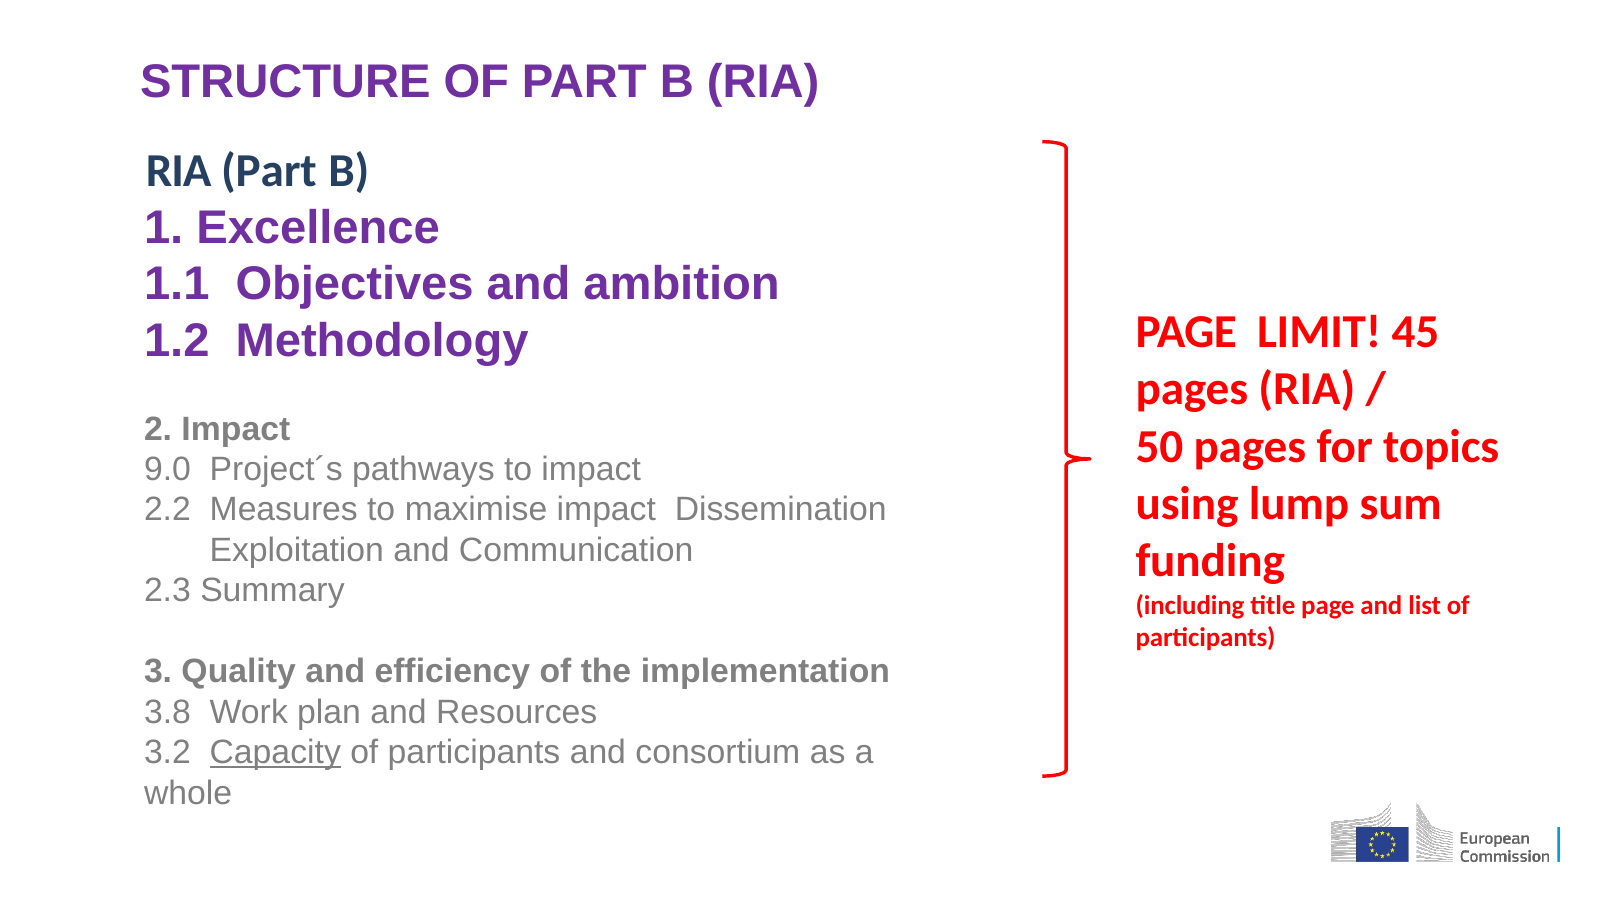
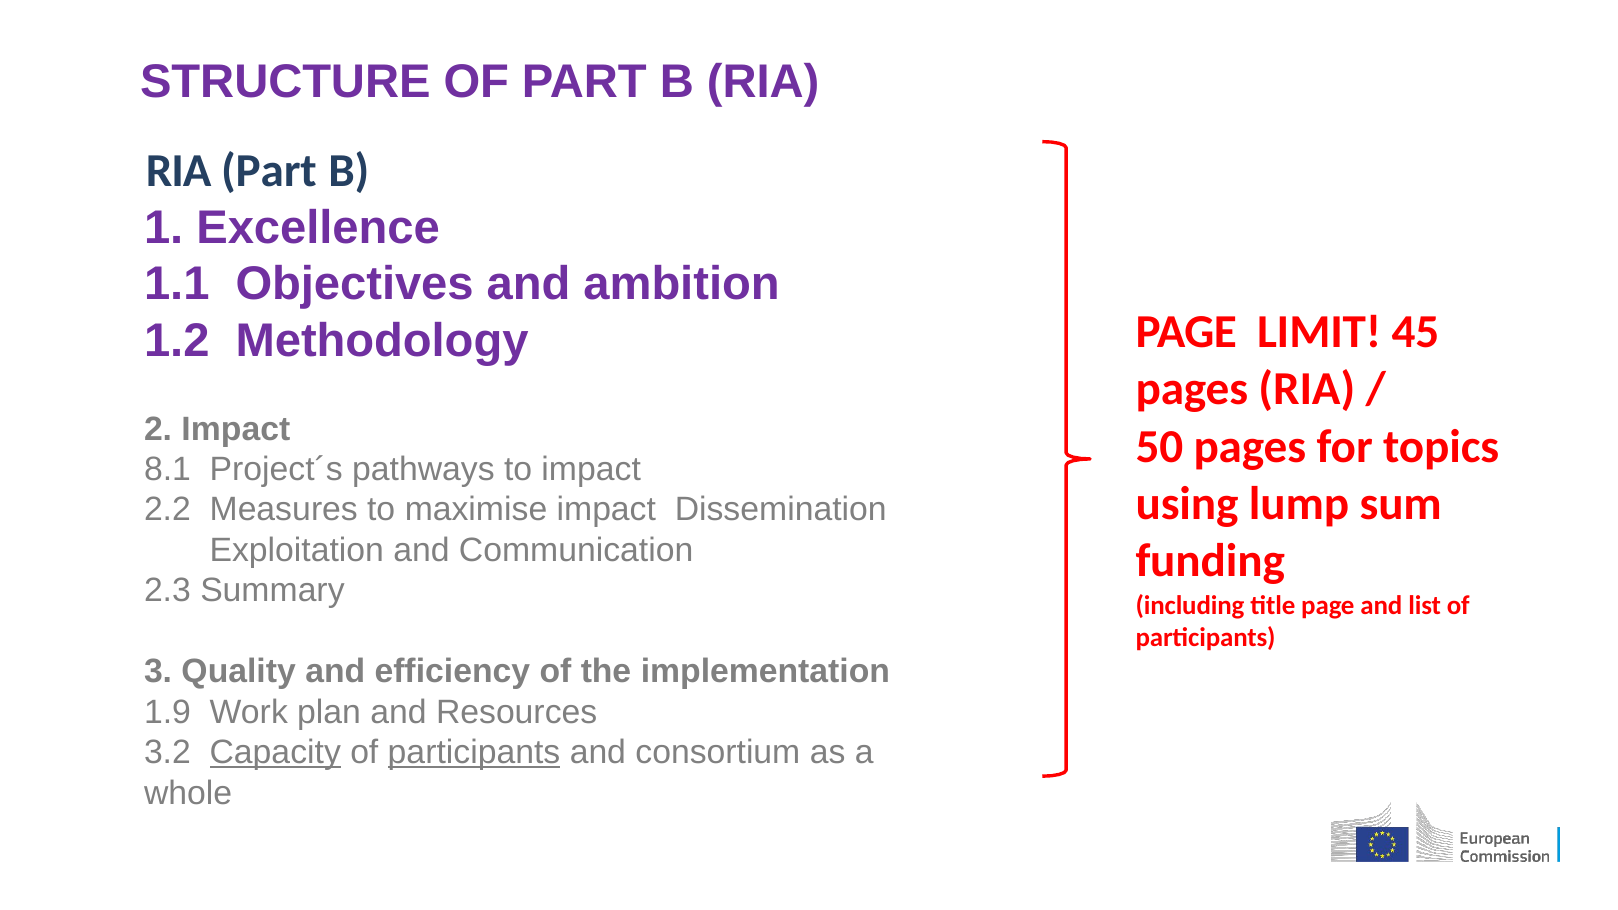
9.0: 9.0 -> 8.1 (168, 469)
3.8: 3.8 -> 1.9 (168, 712)
participants underline: none -> present (474, 753)
